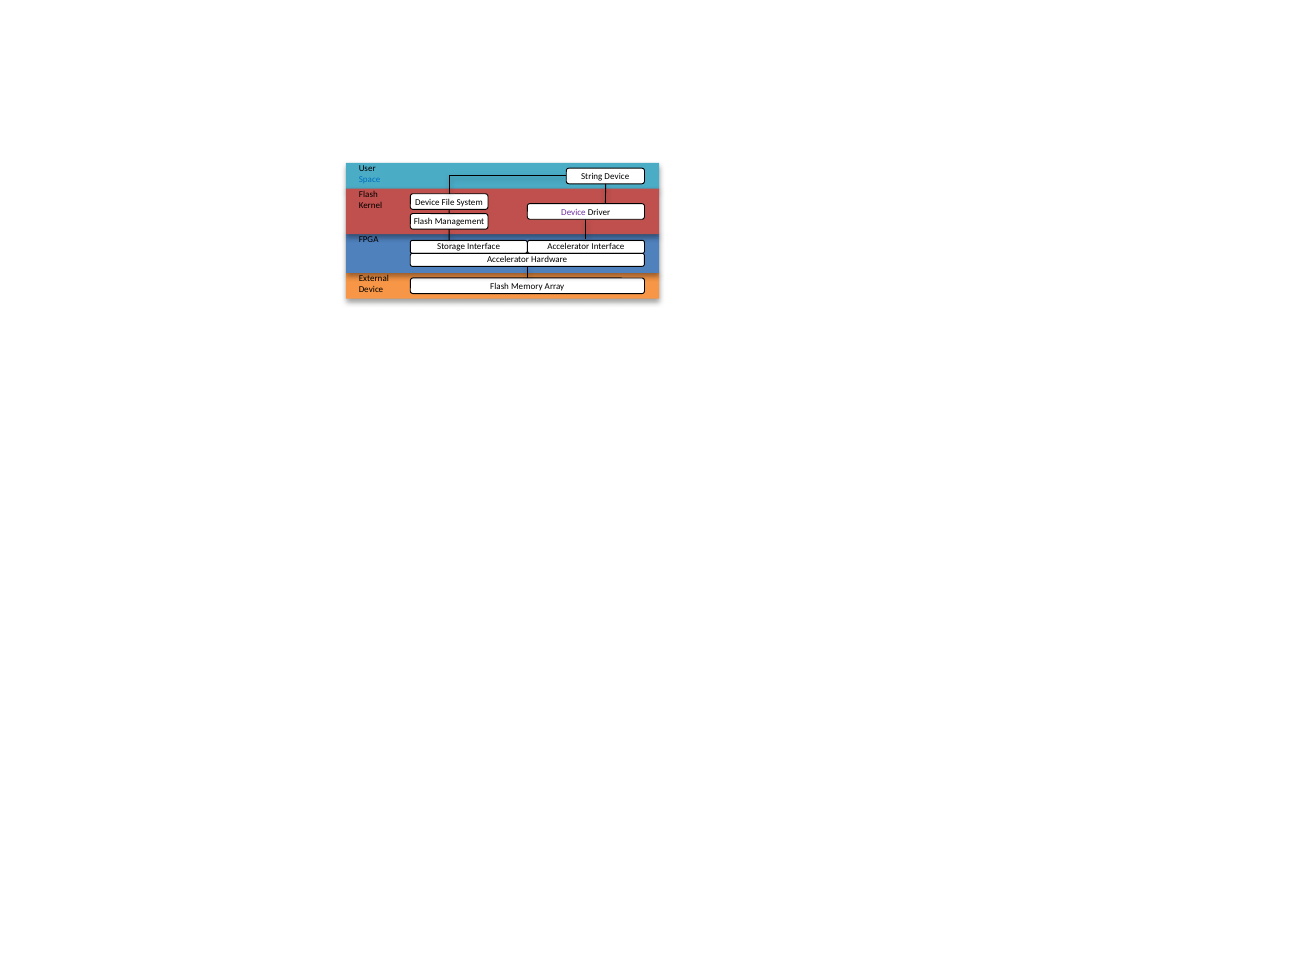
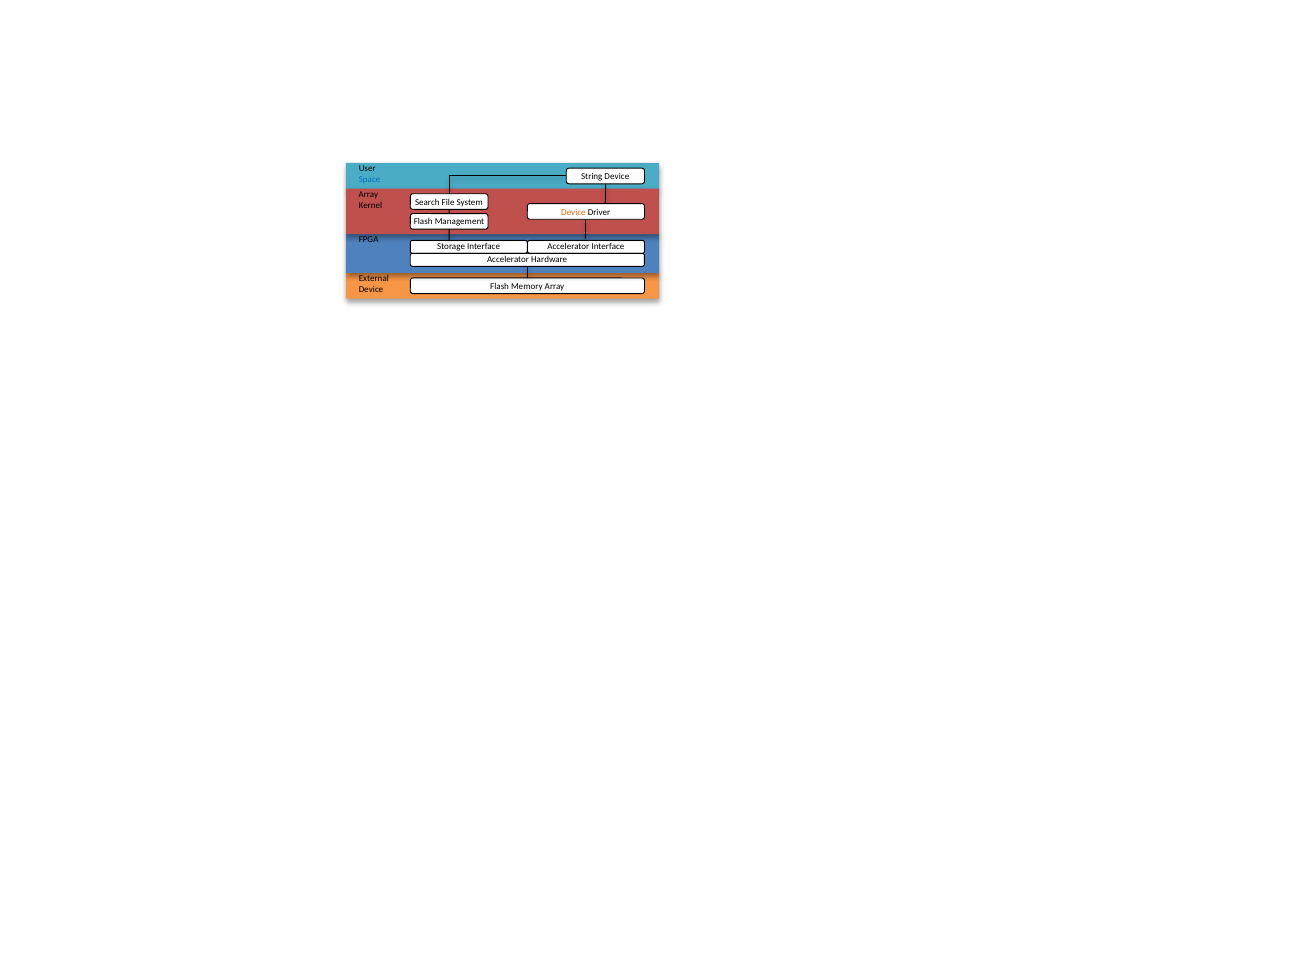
Flash: Flash -> Array (368, 195)
Device: Device -> Search (427, 202)
Device colour: purple -> orange (573, 212)
